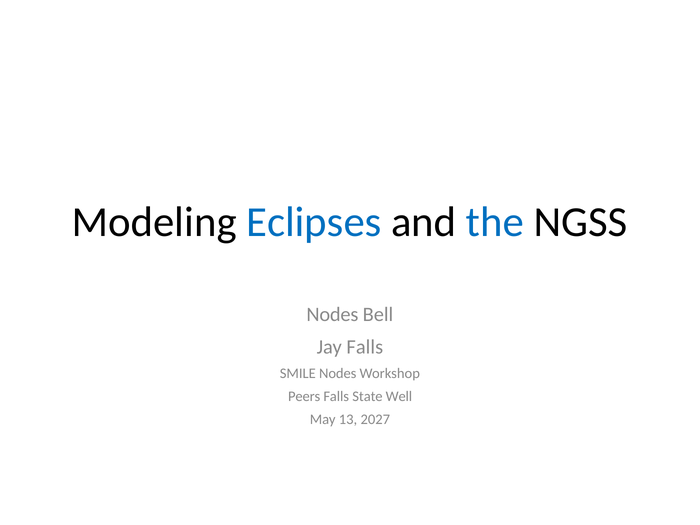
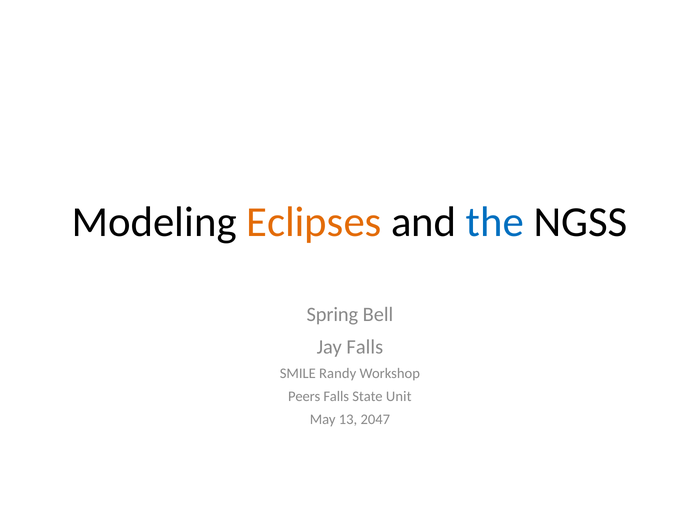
Eclipses colour: blue -> orange (314, 222)
Nodes: Nodes -> Spring (332, 315)
SMILE Nodes: Nodes -> Randy (338, 373)
Well: Well -> Unit (399, 396)
2027: 2027 -> 2047 (375, 419)
